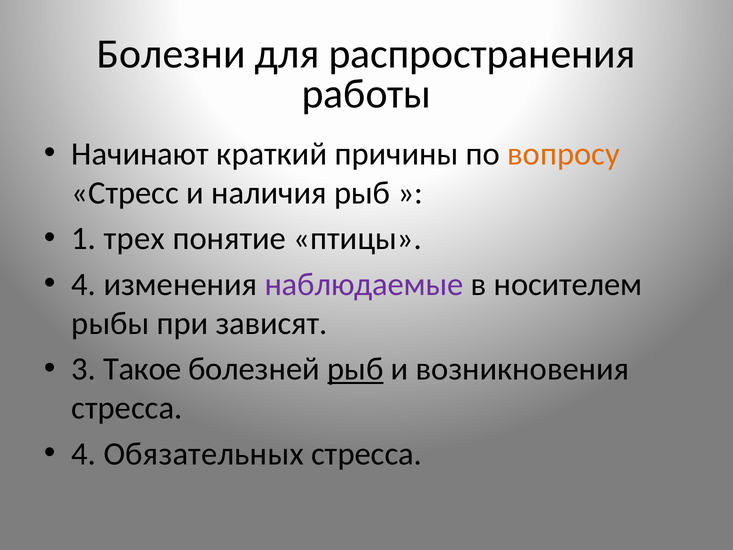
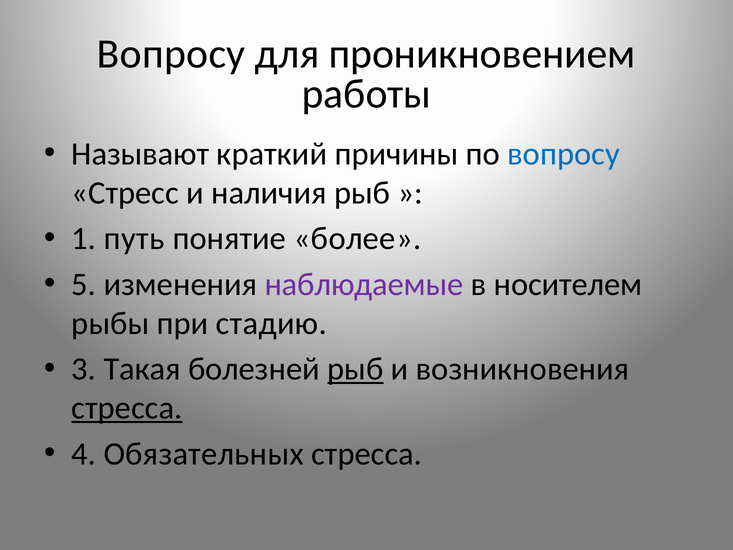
Болезни: Болезни -> Вопросу (171, 54)
распространения: распространения -> проникновением (482, 54)
Начинают: Начинают -> Называют (140, 154)
вопросу colour: orange -> blue (564, 154)
трех: трех -> путь (134, 238)
птицы: птицы -> более (358, 238)
4: 4 -> 5 (84, 284)
зависят: зависят -> стадию (271, 323)
Такое: Такое -> Такая (142, 369)
стресса underline: none -> present (127, 408)
